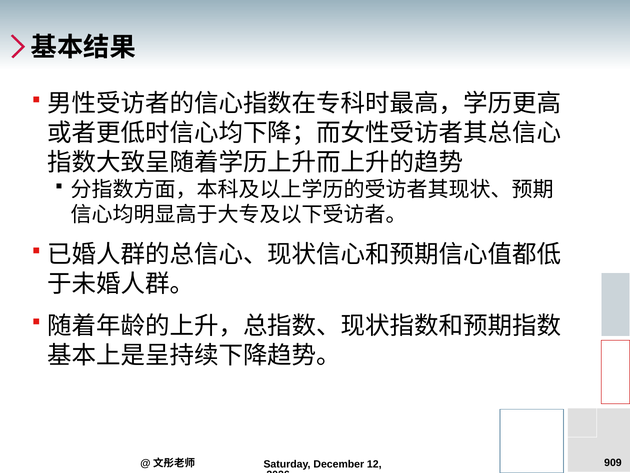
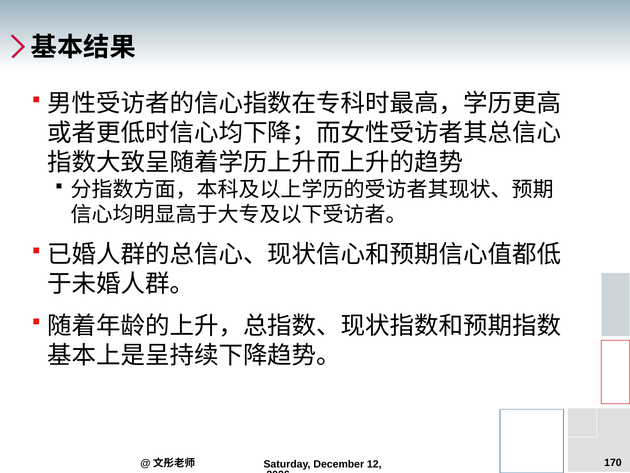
909: 909 -> 170 (613, 462)
